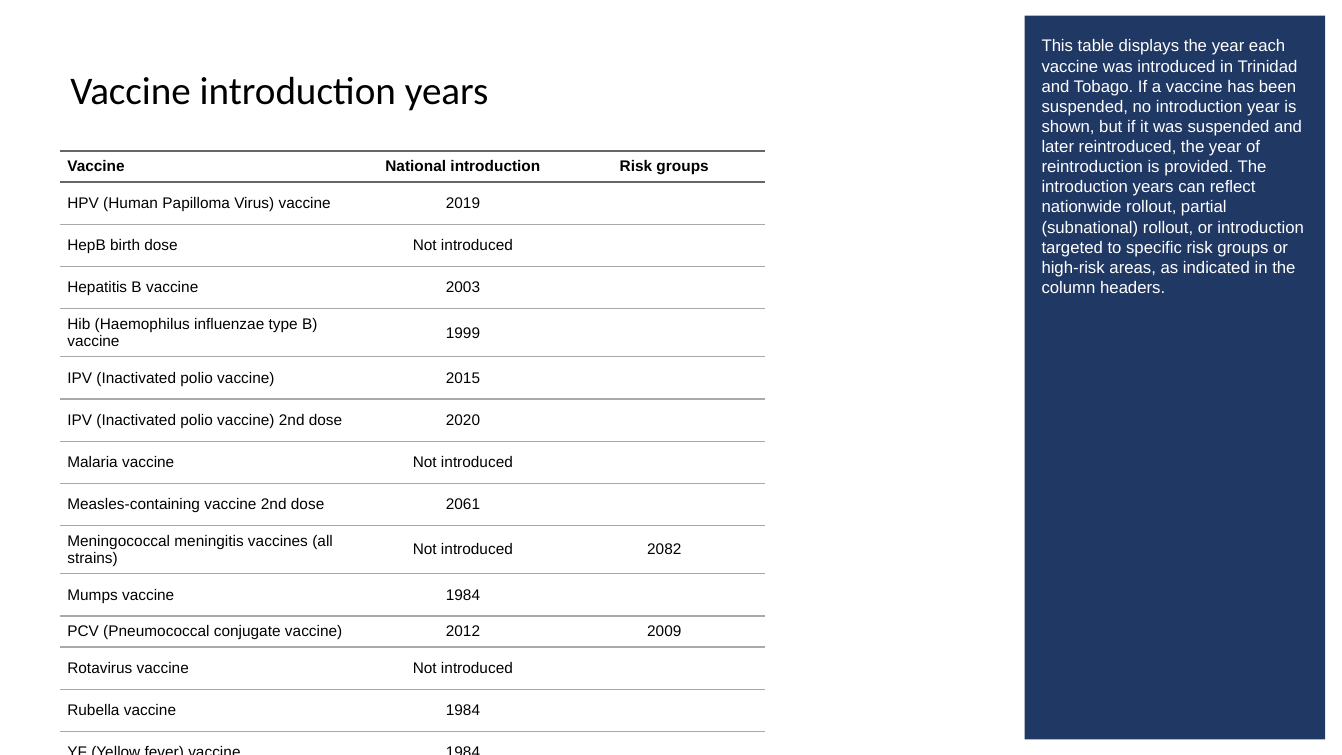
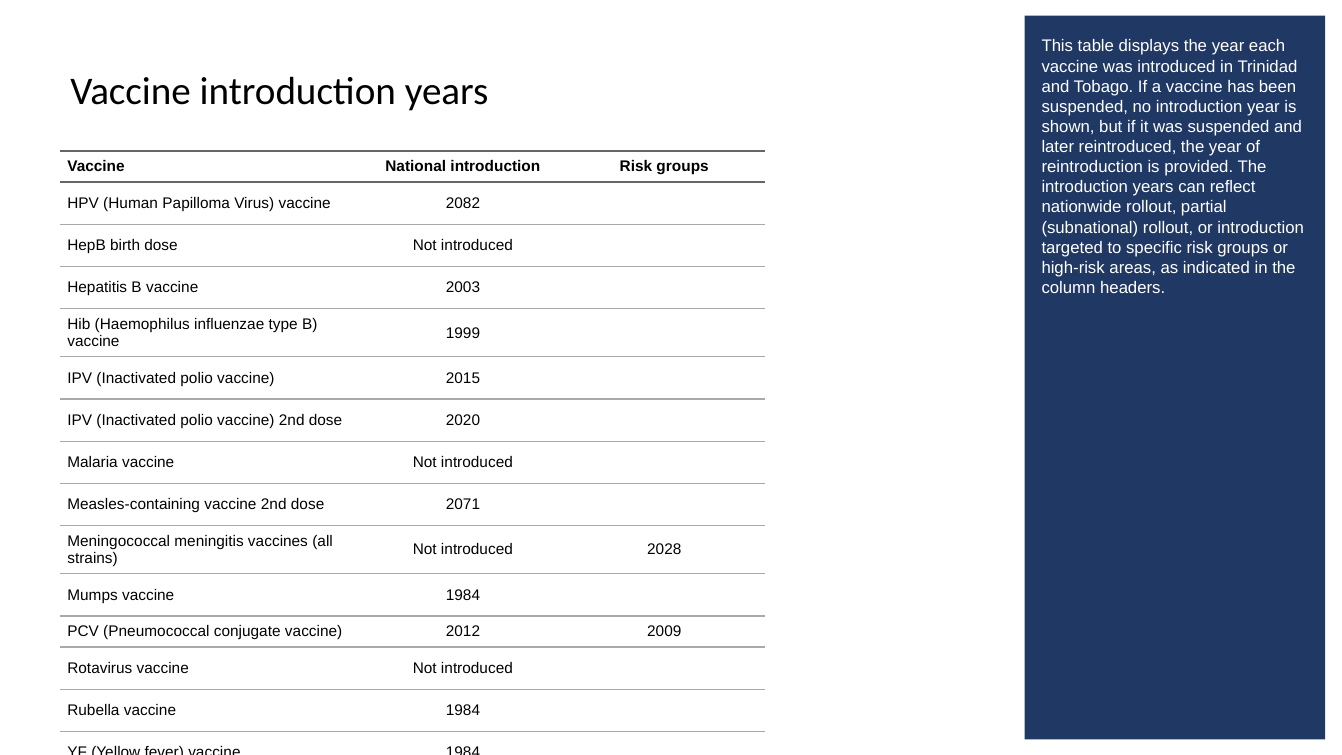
2019: 2019 -> 2082 (463, 203)
2061: 2061 -> 2071 (463, 505)
2082: 2082 -> 2028 (664, 550)
